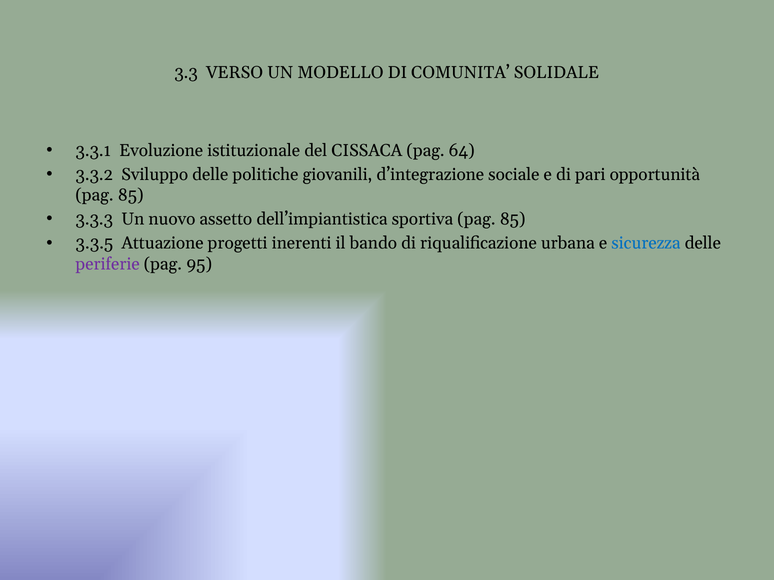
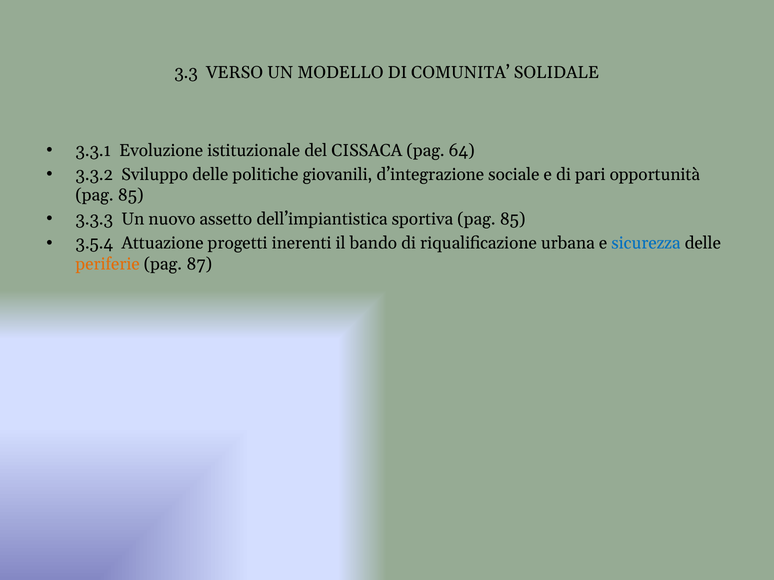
3.3.5: 3.3.5 -> 3.5.4 (94, 244)
periferie colour: purple -> orange (108, 264)
95: 95 -> 87 (199, 264)
